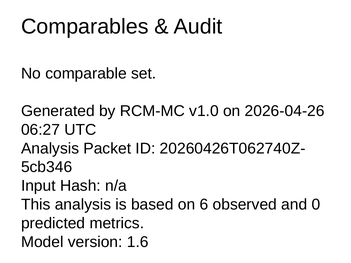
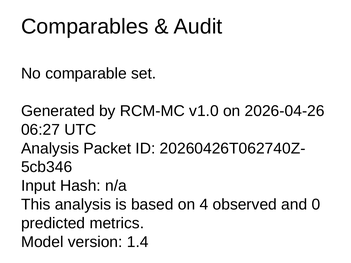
6: 6 -> 4 (204, 205)
1.6: 1.6 -> 1.4 (138, 242)
